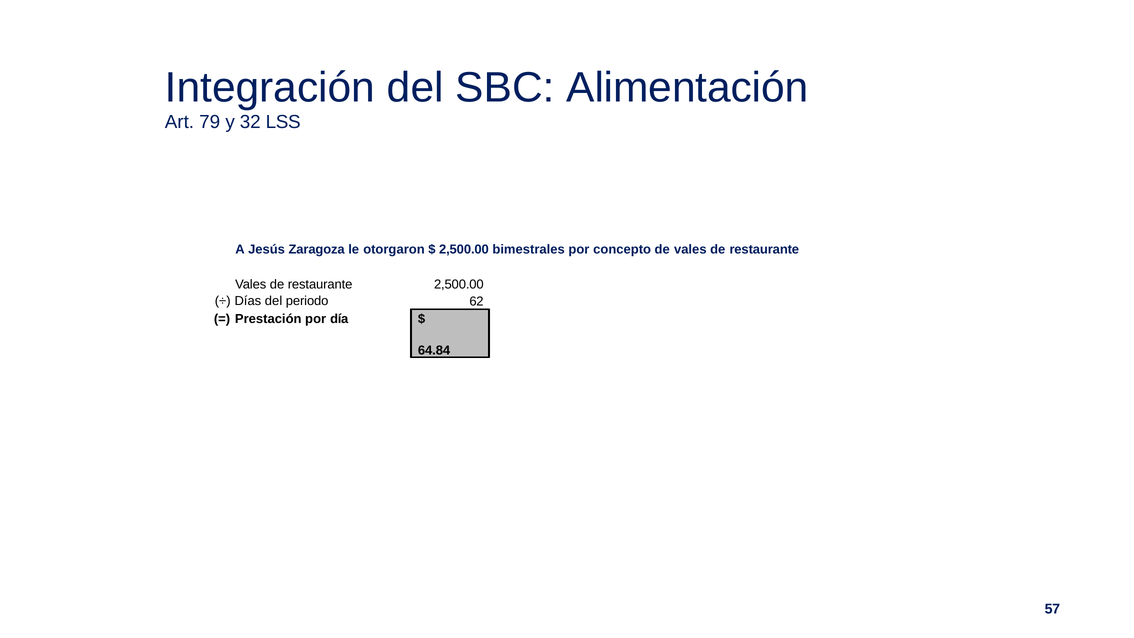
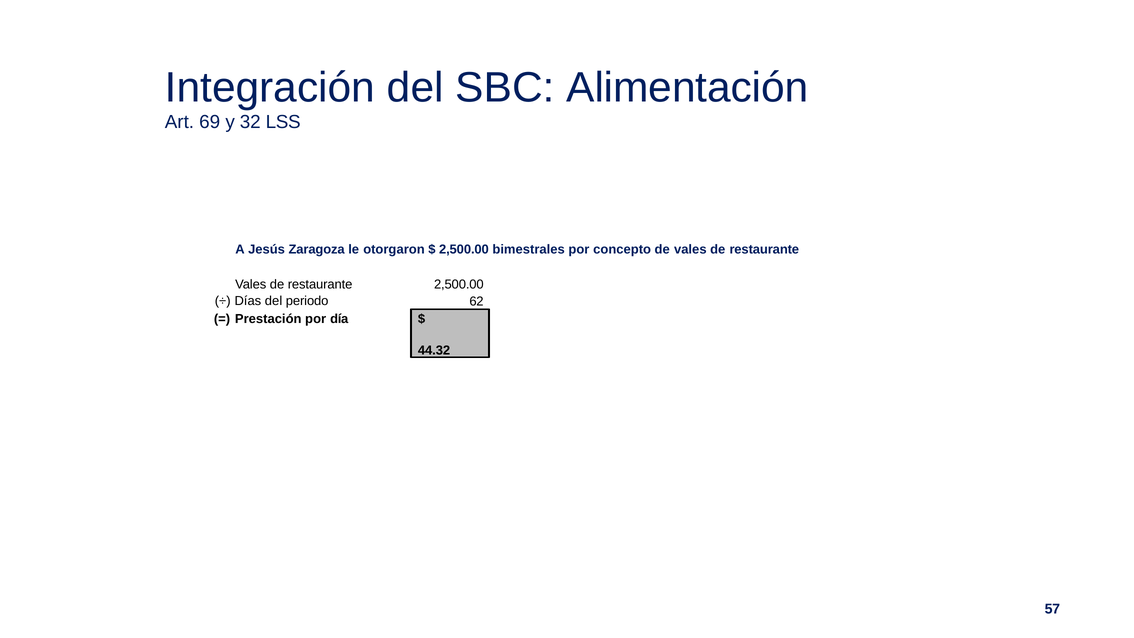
79: 79 -> 69 (210, 122)
64.84: 64.84 -> 44.32 (434, 350)
